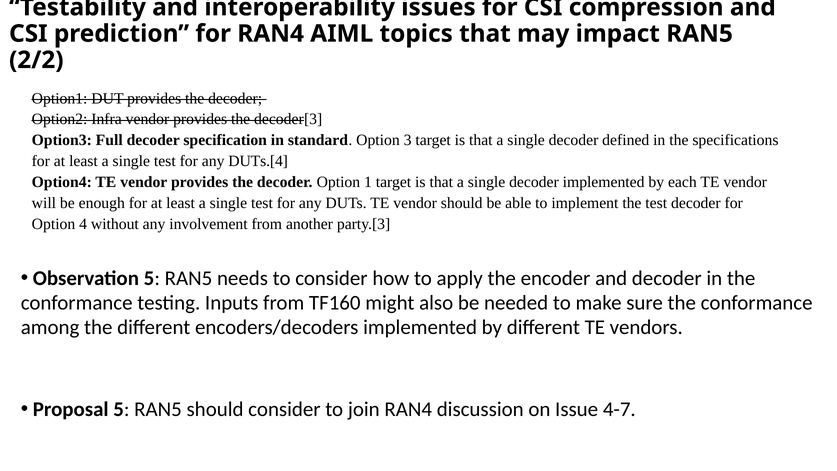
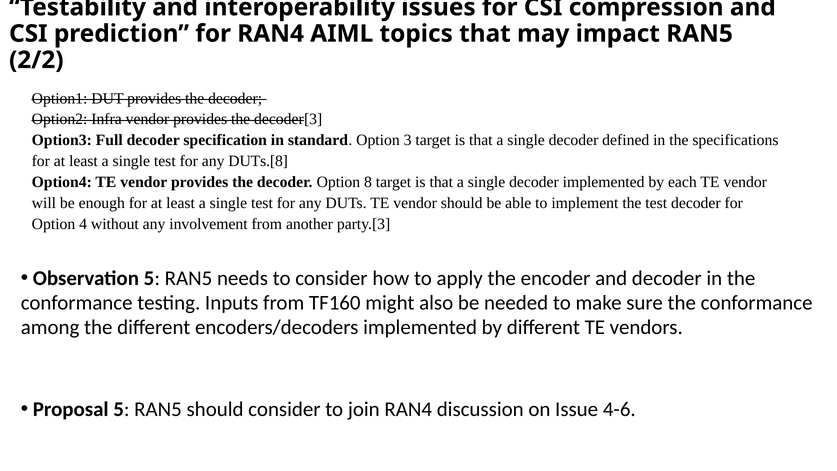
DUTs.[4: DUTs.[4 -> DUTs.[8 (258, 161)
1: 1 -> 8 (368, 182)
4-7: 4-7 -> 4-6 (619, 409)
